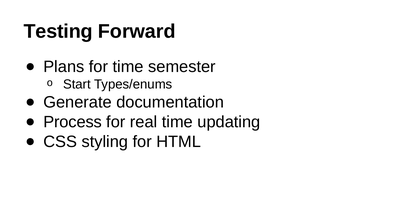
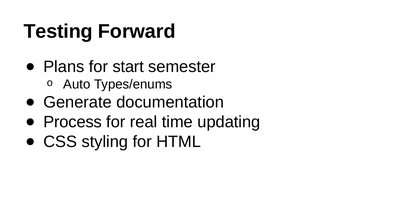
for time: time -> start (128, 67)
Start: Start -> Auto (77, 84)
